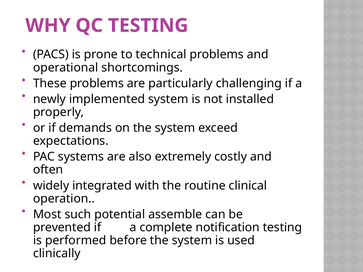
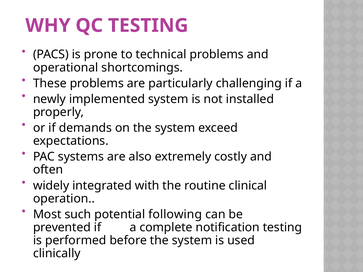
assemble: assemble -> following (175, 215)
